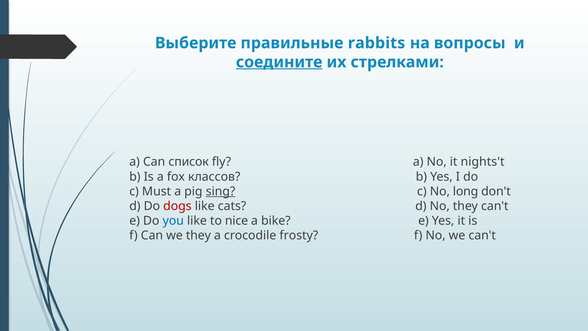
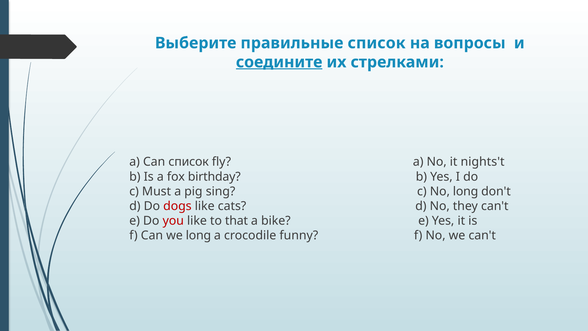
правильные rabbits: rabbits -> список (377, 43)
классов: классов -> birthday (214, 177)
sing underline: present -> none (221, 191)
you colour: blue -> red (173, 221)
nice: nice -> that (237, 221)
we they: they -> long (198, 235)
frosty: frosty -> funny (299, 235)
